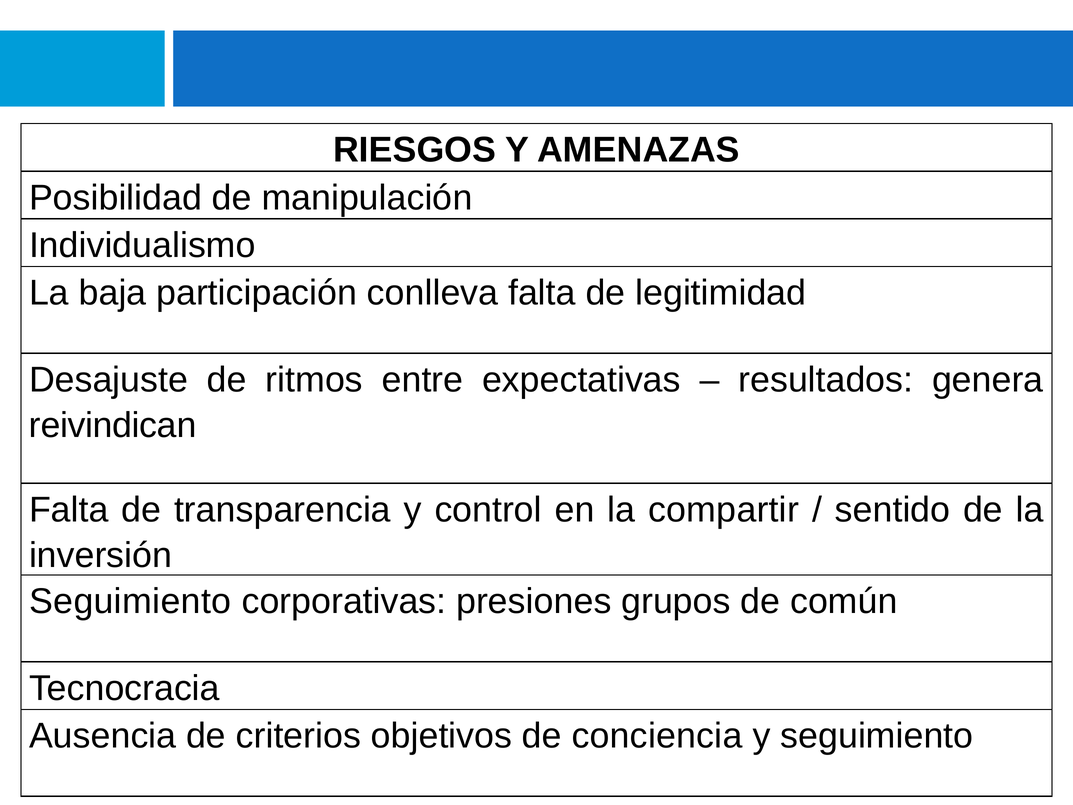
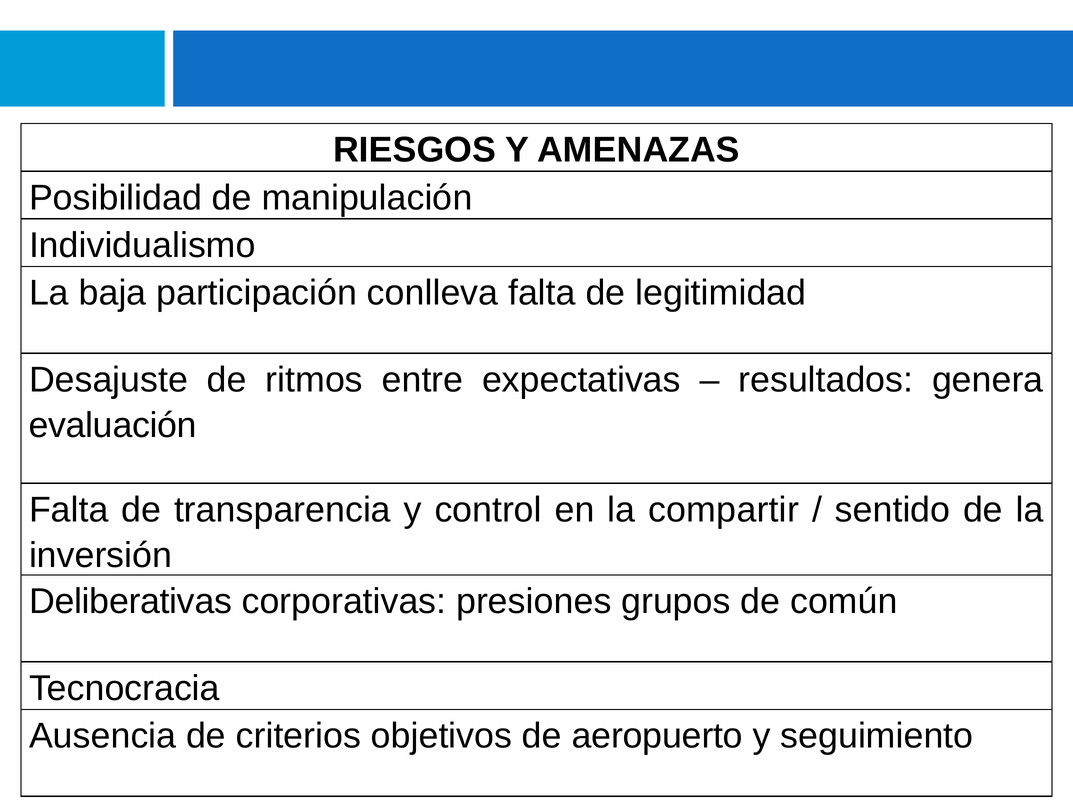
reivindican: reivindican -> evaluación (113, 425)
Seguimiento: Seguimiento -> Deliberativas (131, 601)
conciencia: conciencia -> aeropuerto (657, 736)
